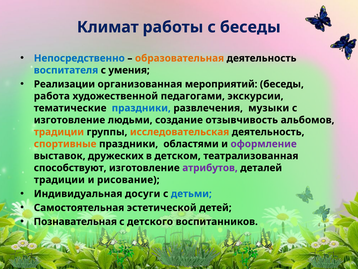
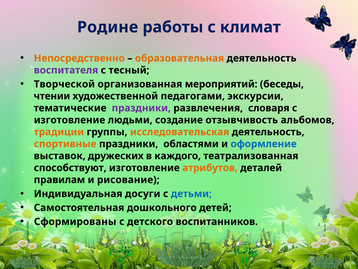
Климат: Климат -> Родине (108, 27)
с беседы: беседы -> климат (250, 27)
Непосредственно colour: blue -> orange (79, 58)
воспитателя colour: blue -> purple (66, 70)
умения: умения -> тесный (129, 70)
Реализации: Реализации -> Творческой (64, 84)
работа: работа -> чтении (52, 96)
праздники colour: blue -> purple (141, 108)
музыки: музыки -> словаря (269, 108)
оформление colour: purple -> blue (264, 144)
детском: детском -> каждого (178, 156)
атрибутов colour: purple -> orange (210, 168)
традиции: традиции -> правилам (59, 179)
эстетической: эстетической -> дошкольного (162, 207)
Познавательная: Познавательная -> Сформированы (75, 221)
